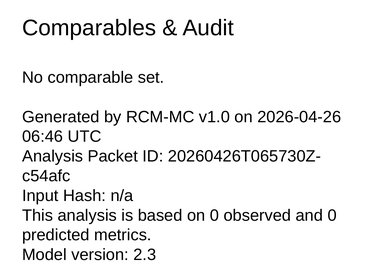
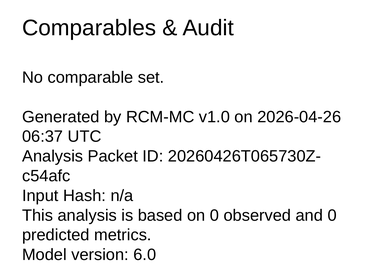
06:46: 06:46 -> 06:37 (43, 136)
2.3: 2.3 -> 6.0 (145, 255)
